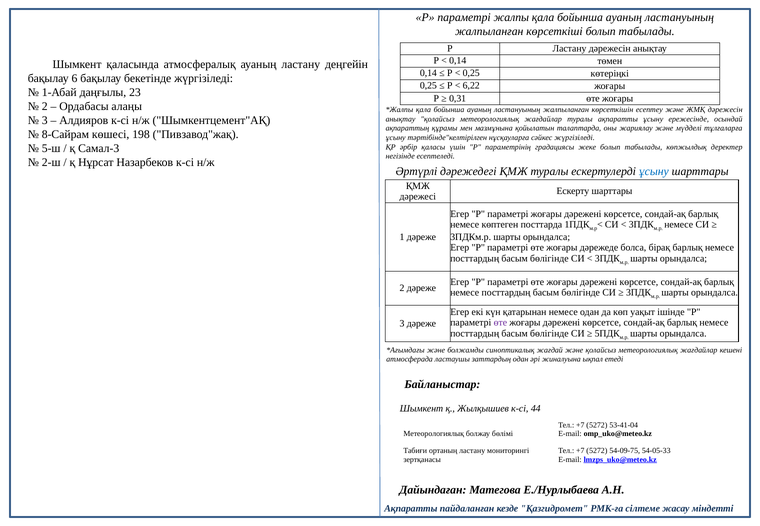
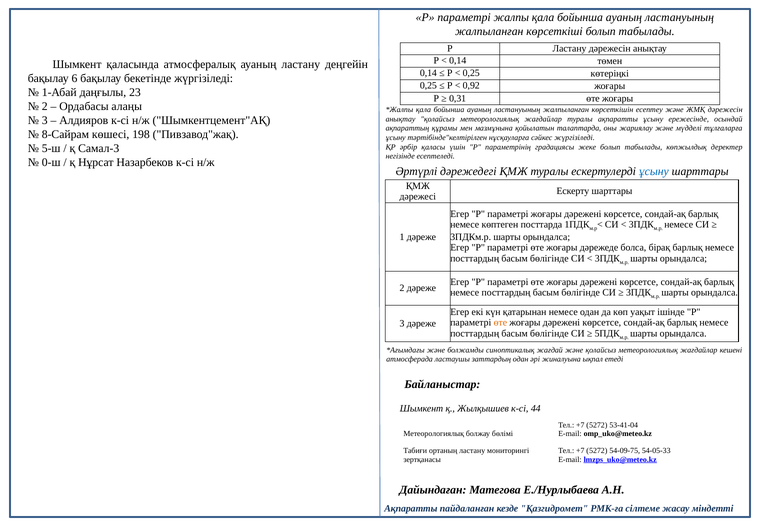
6,22: 6,22 -> 0,92 (471, 86)
2-ш: 2-ш -> 0-ш (51, 163)
өте colour: purple -> orange (500, 323)
